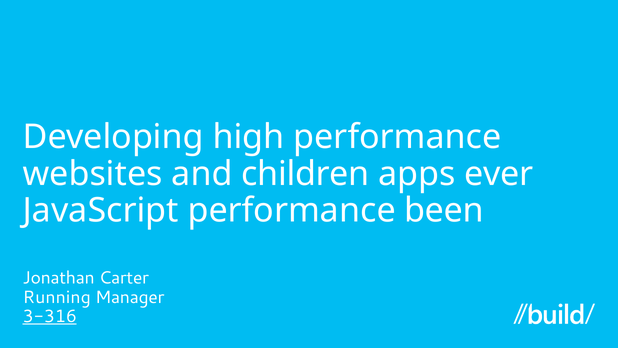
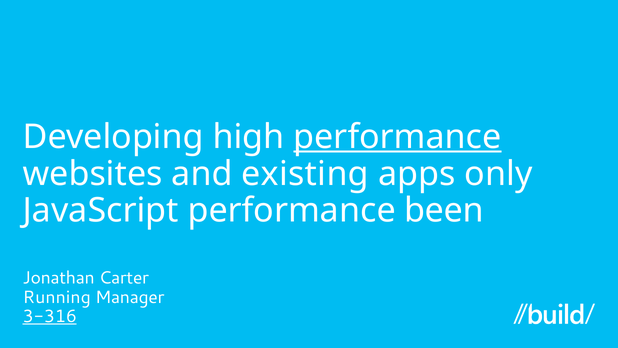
performance underline: none -> present (397, 137)
children: children -> existing (305, 174)
ever: ever -> only (499, 174)
